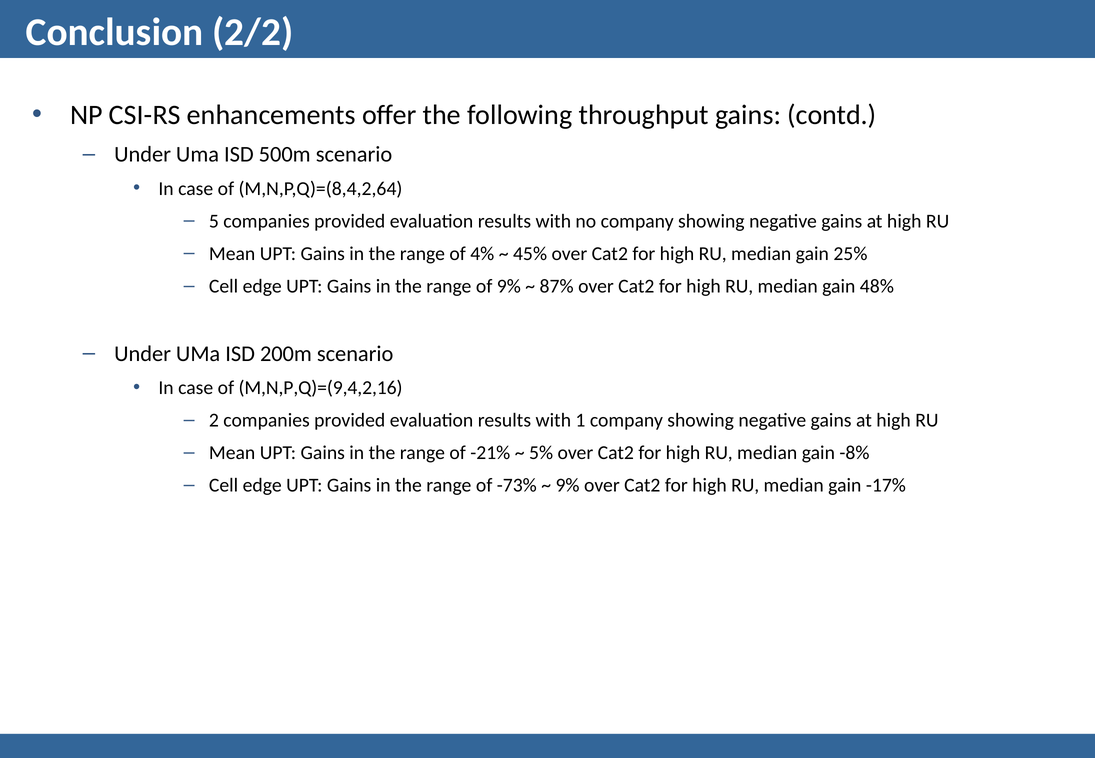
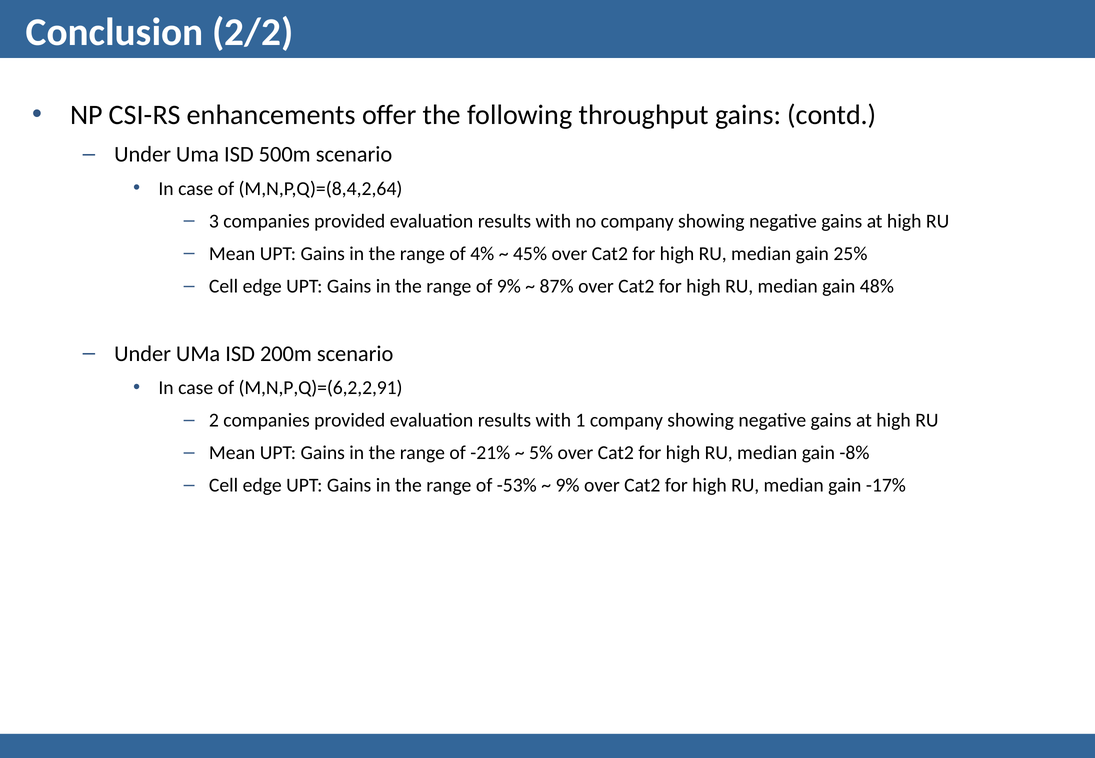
5: 5 -> 3 (214, 221)
M,N,P,Q)=(9,4,2,16: M,N,P,Q)=(9,4,2,16 -> M,N,P,Q)=(6,2,2,91 (321, 388)
-73%: -73% -> -53% (517, 485)
